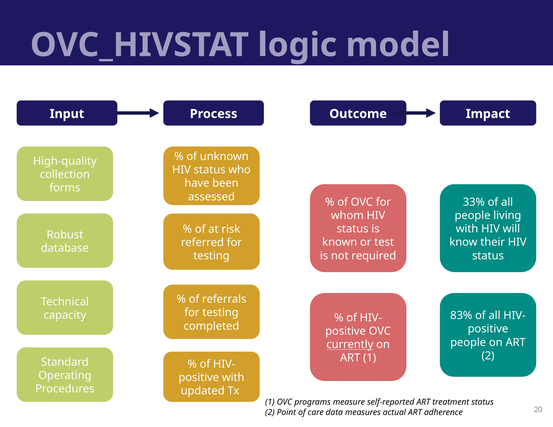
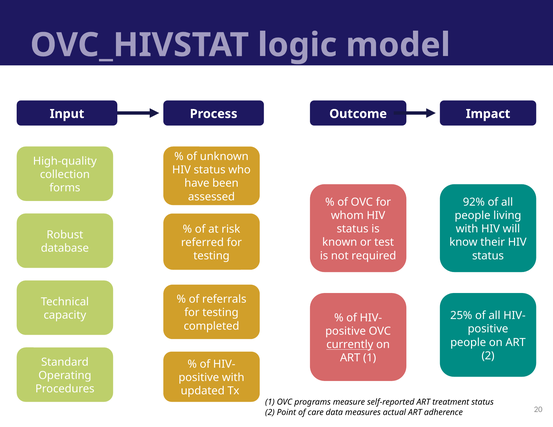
33%: 33% -> 92% (474, 202)
83%: 83% -> 25% (461, 316)
